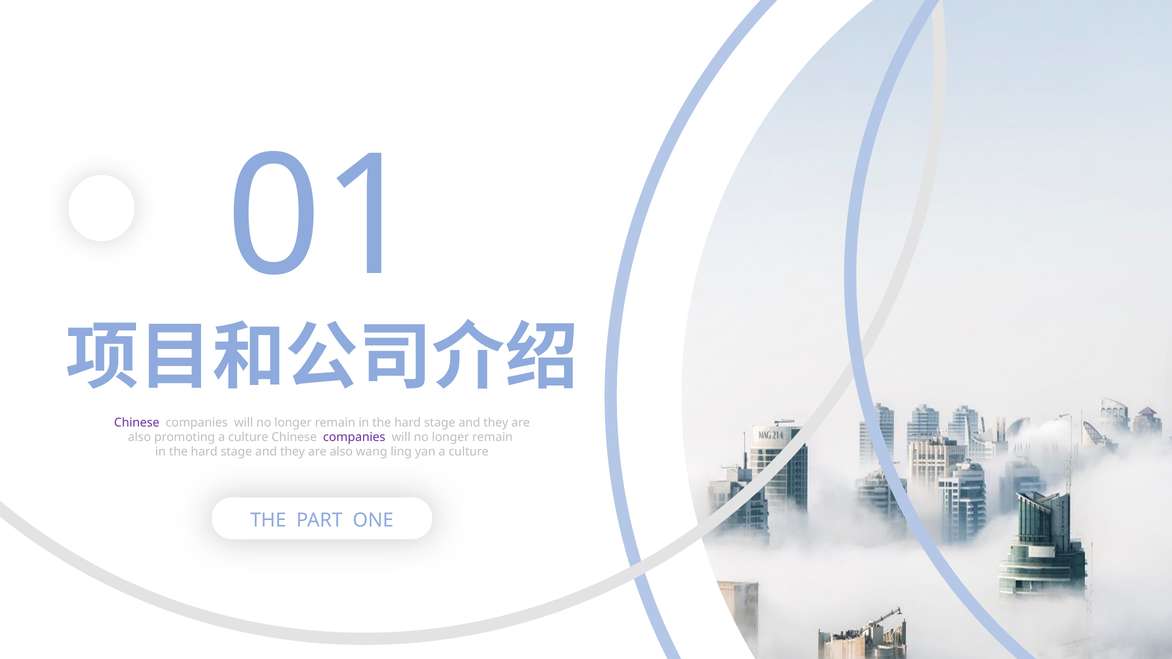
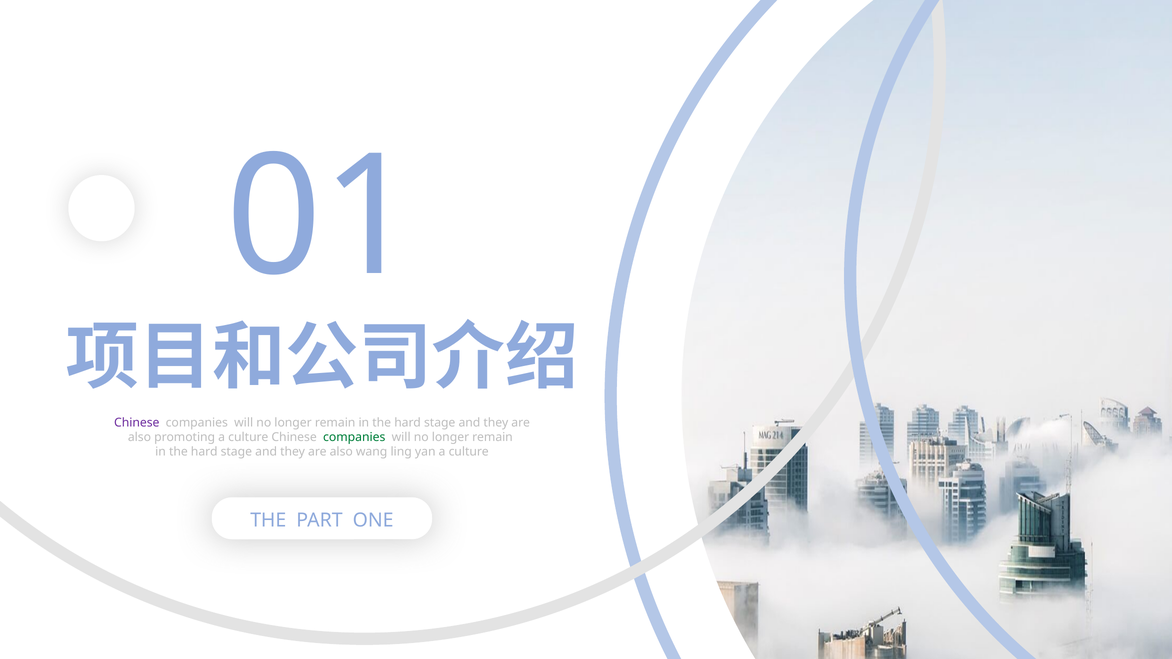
companies colour: purple -> green (354, 437)
